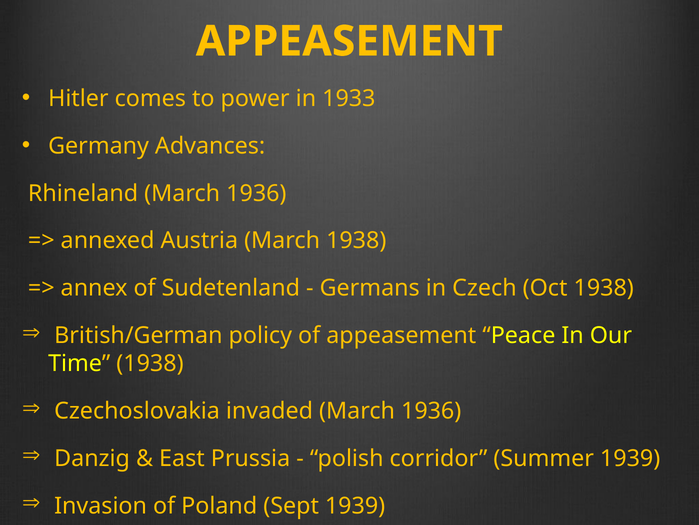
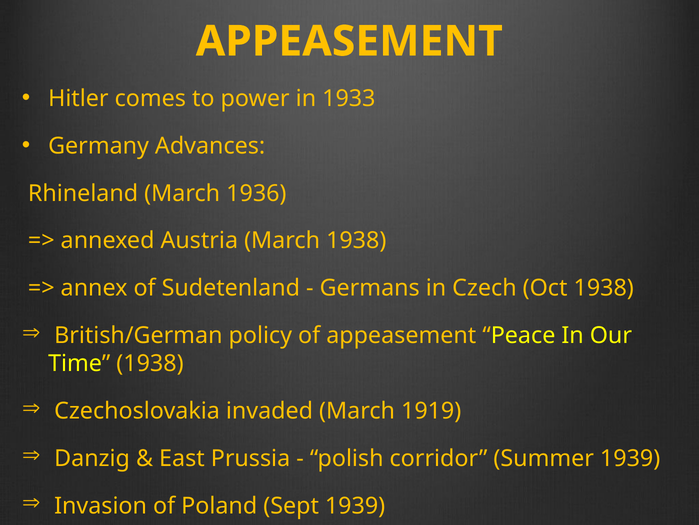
invaded March 1936: 1936 -> 1919 (431, 411)
